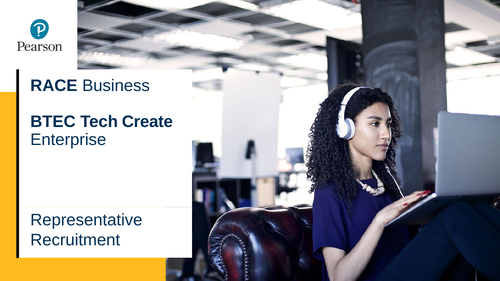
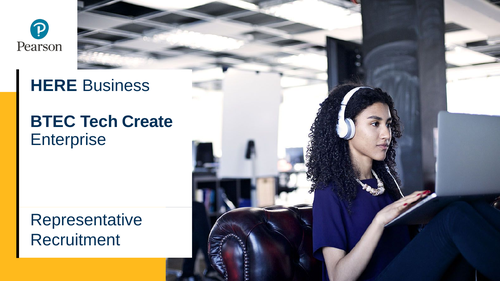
RACE: RACE -> HERE (54, 86)
